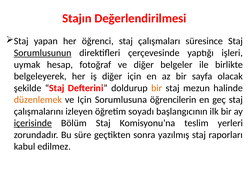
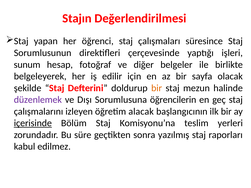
Sorumlusunun underline: present -> none (43, 53)
uymak: uymak -> sunum (27, 65)
iş diğer: diğer -> edilir (112, 76)
düzenlemek colour: orange -> purple (38, 100)
ve Için: Için -> Dışı (84, 100)
soyadı: soyadı -> alacak (141, 112)
